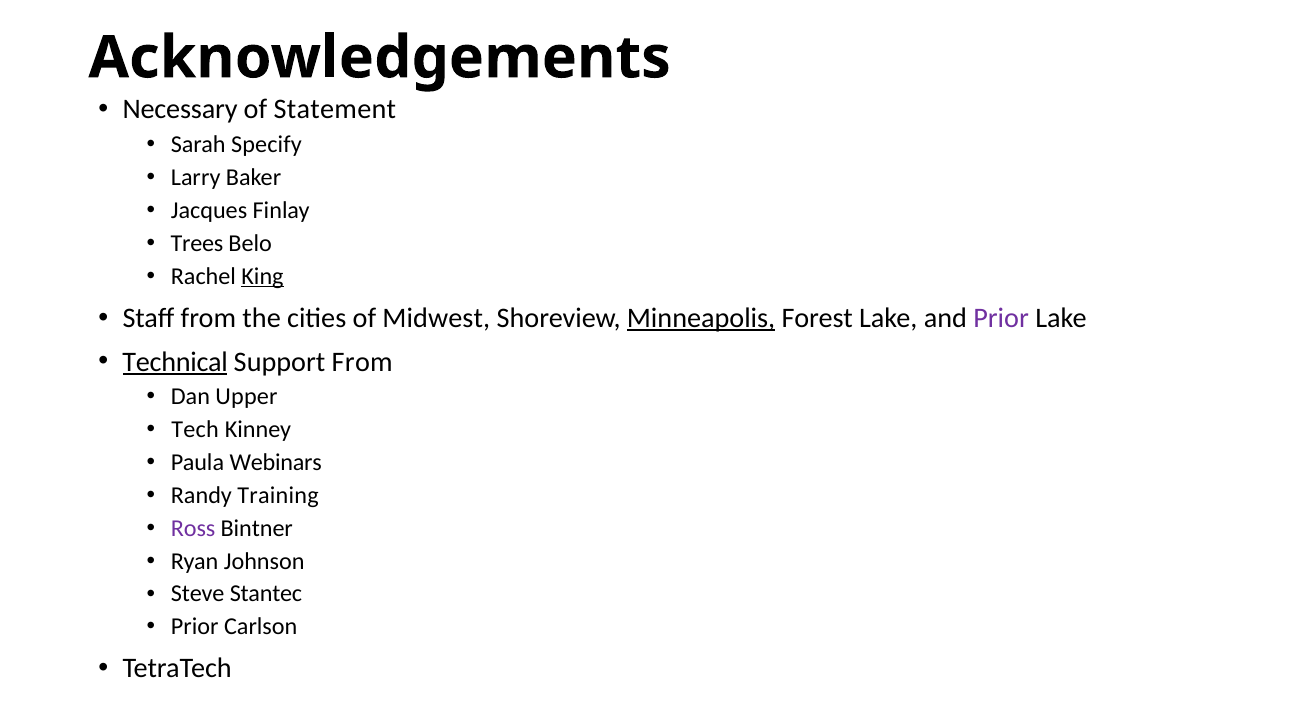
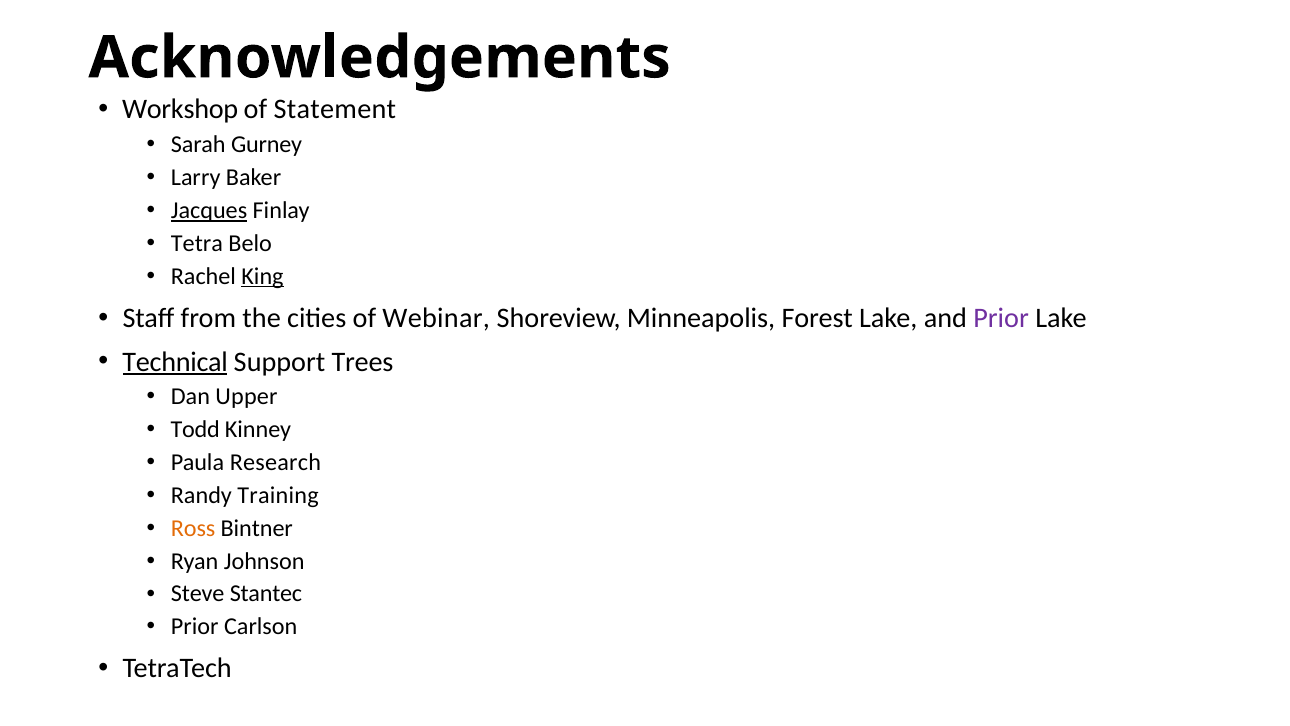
Necessary: Necessary -> Workshop (180, 110)
Specify: Specify -> Gurney (267, 145)
Jacques underline: none -> present (209, 210)
Trees: Trees -> Tetra (197, 243)
Midwest: Midwest -> Webinar (436, 318)
Minneapolis underline: present -> none (701, 318)
Support From: From -> Trees (362, 362)
Tech: Tech -> Todd (195, 429)
Webinars: Webinars -> Research (275, 462)
Ross colour: purple -> orange (193, 528)
